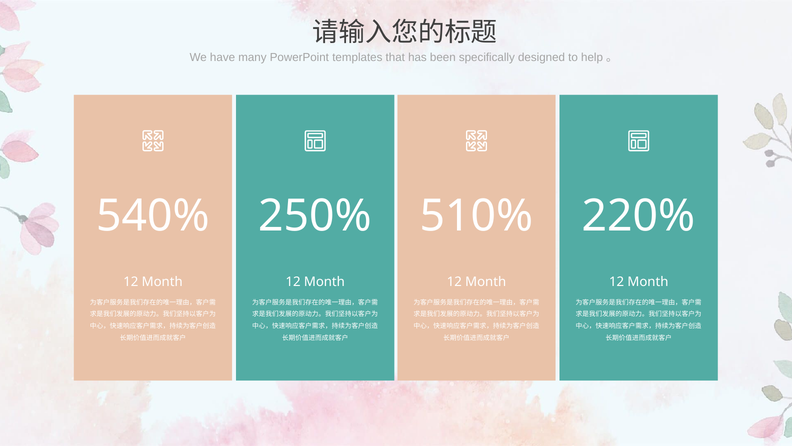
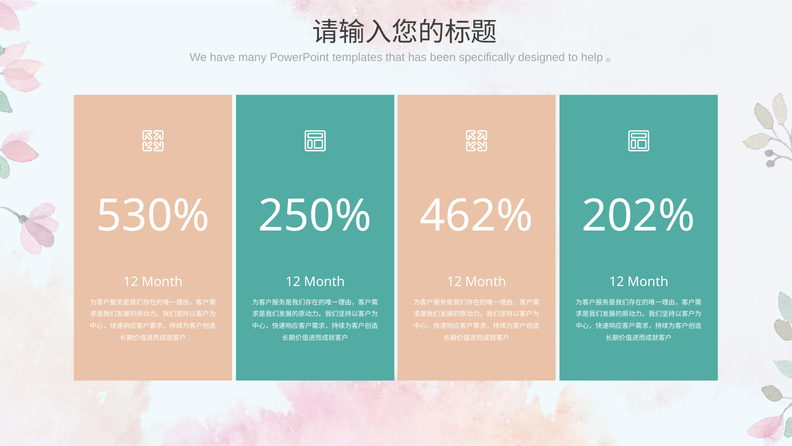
540%: 540% -> 530% (153, 216)
510%: 510% -> 462% (476, 216)
220%: 220% -> 202% (639, 216)
